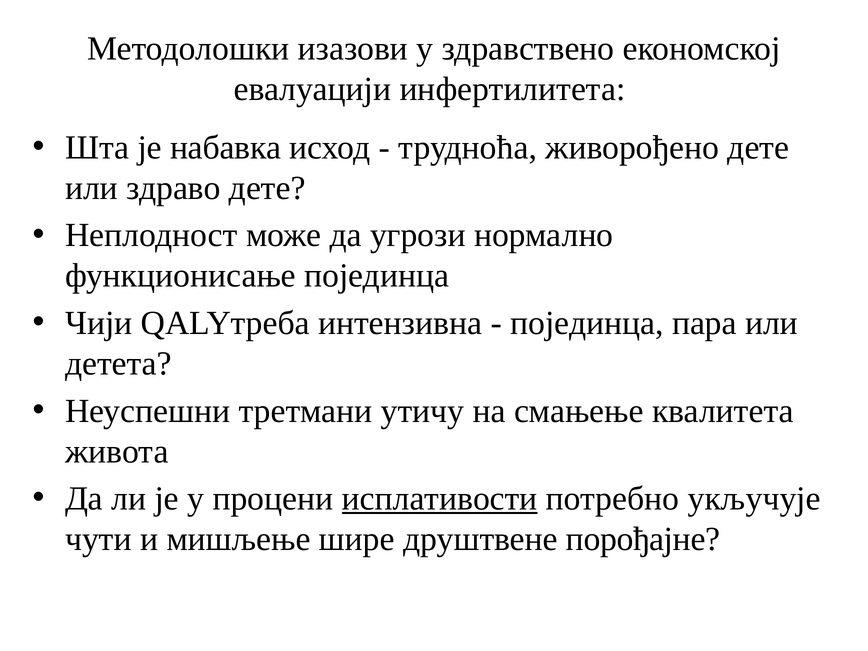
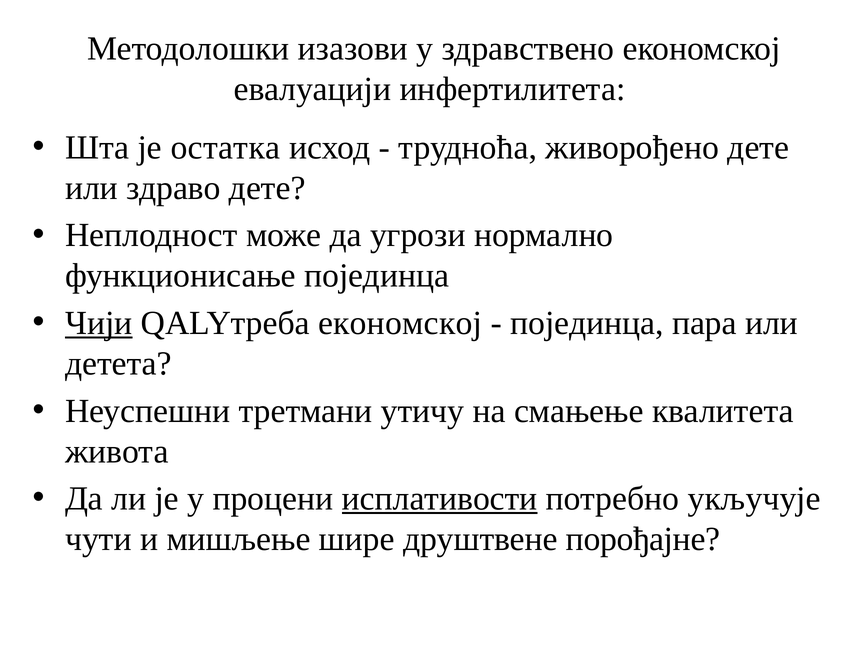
набавка: набавка -> остатка (225, 147)
Чији underline: none -> present (99, 323)
QALYтреба интензивна: интензивна -> економској (400, 323)
